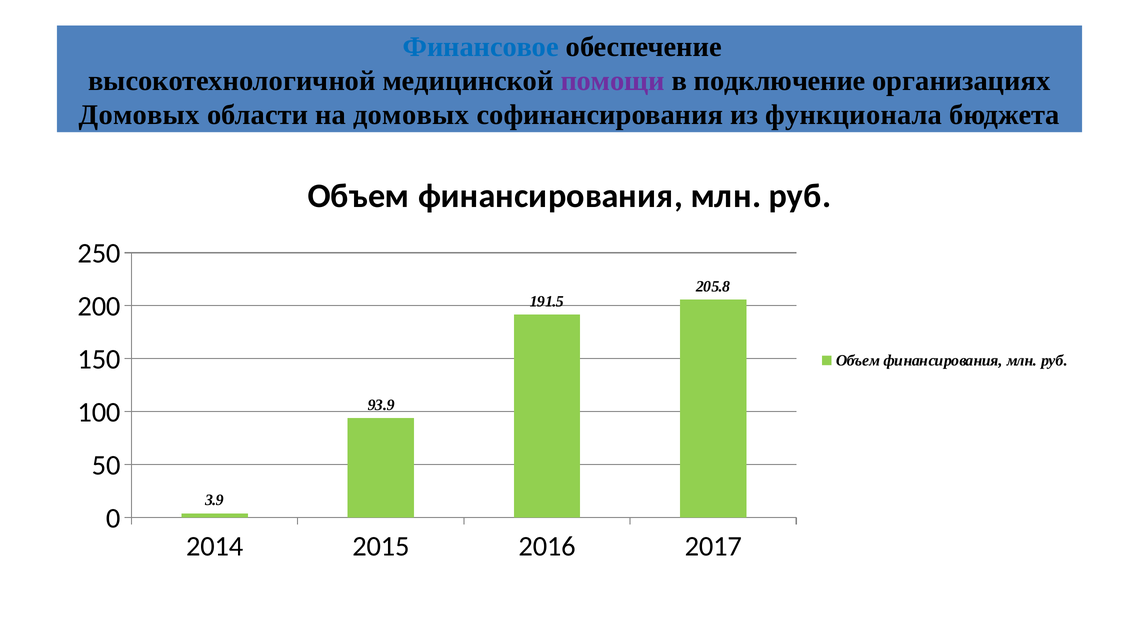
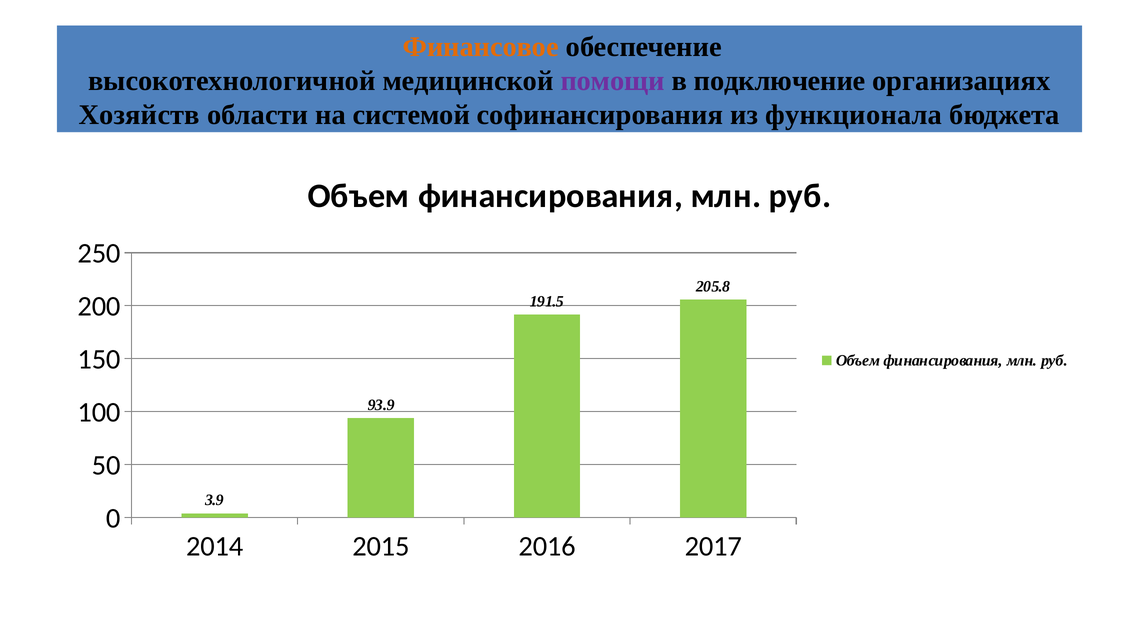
Финансовое colour: blue -> orange (481, 47)
Домовых: Домовых -> Хозяйств (139, 115)
на домовых: домовых -> системой (411, 115)
